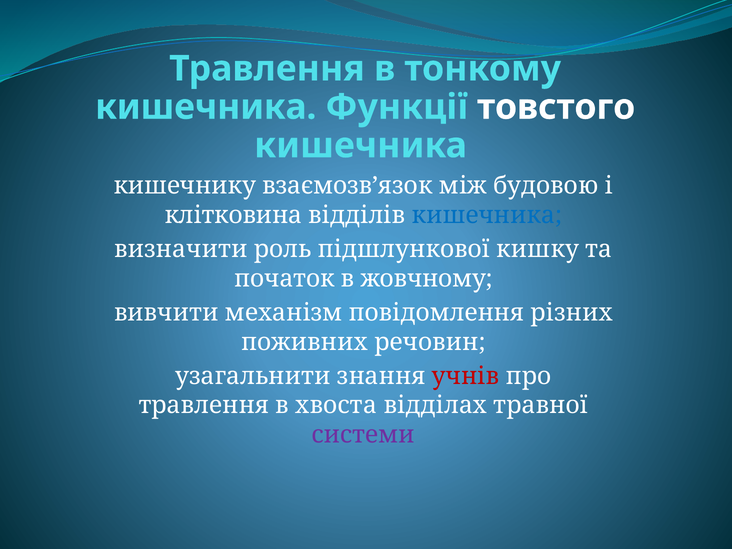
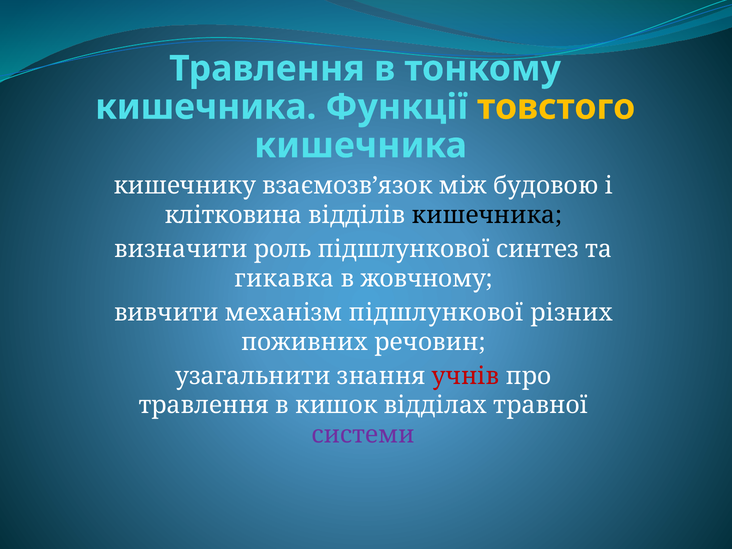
товстого colour: white -> yellow (556, 107)
кишечника colour: blue -> black (487, 215)
кишку: кишку -> синтез (538, 249)
початок: початок -> гикавка (284, 279)
механізм повідомлення: повідомлення -> підшлункової (436, 313)
хвоста: хвоста -> кишок (336, 405)
